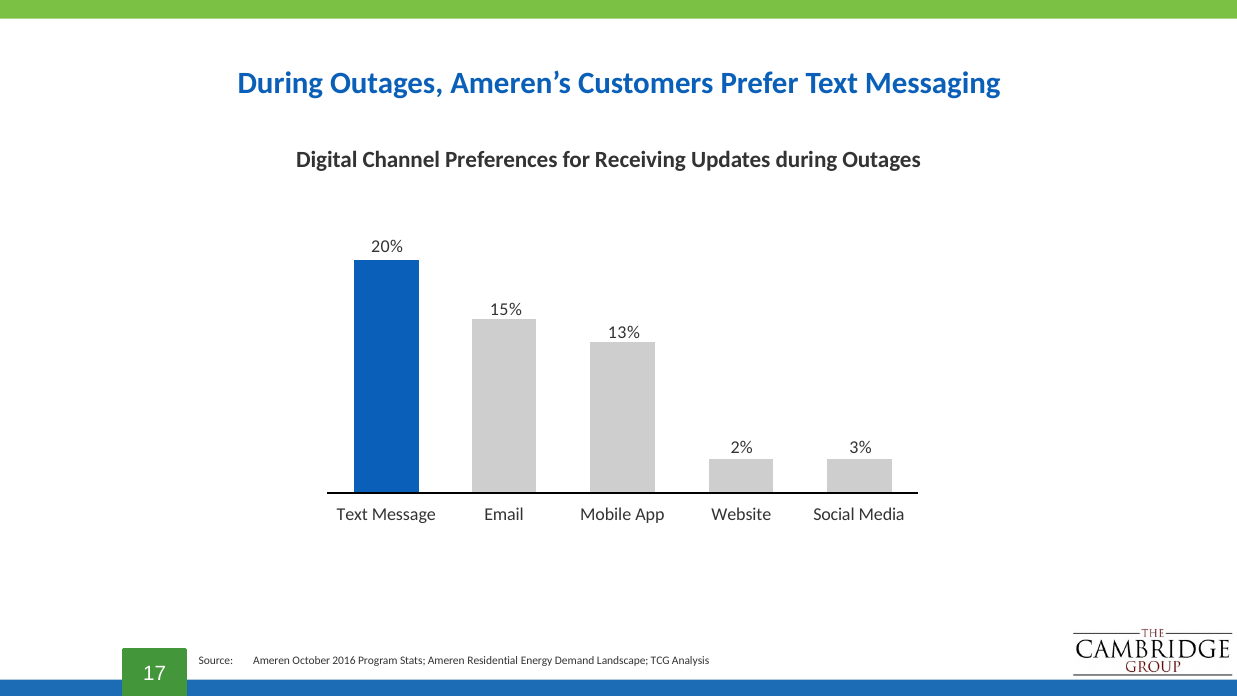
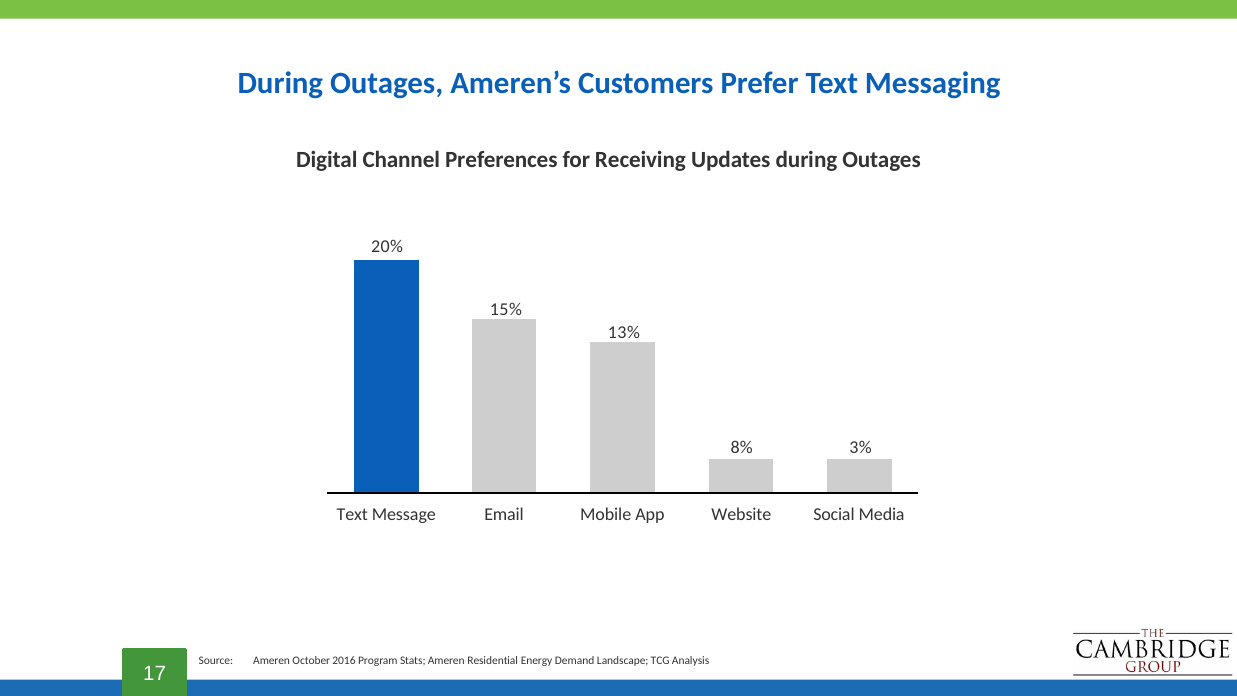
2%: 2% -> 8% (742, 448)
